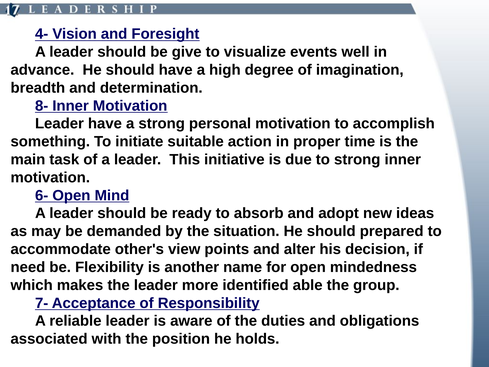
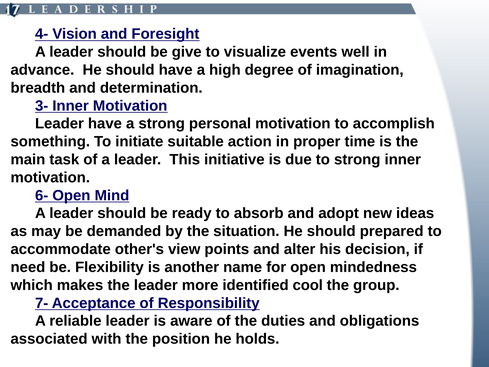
8-: 8- -> 3- (42, 106)
able: able -> cool (308, 285)
